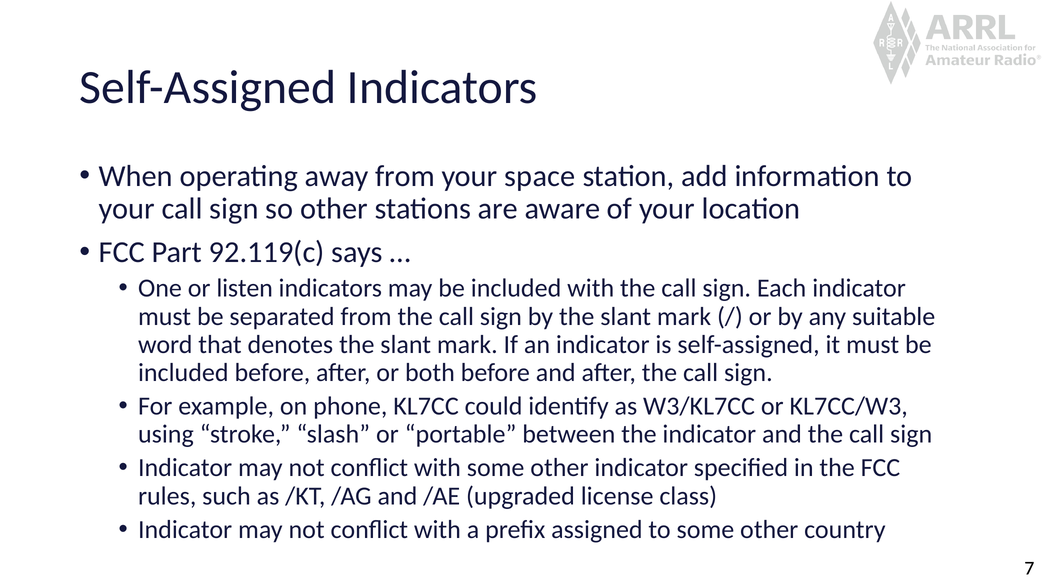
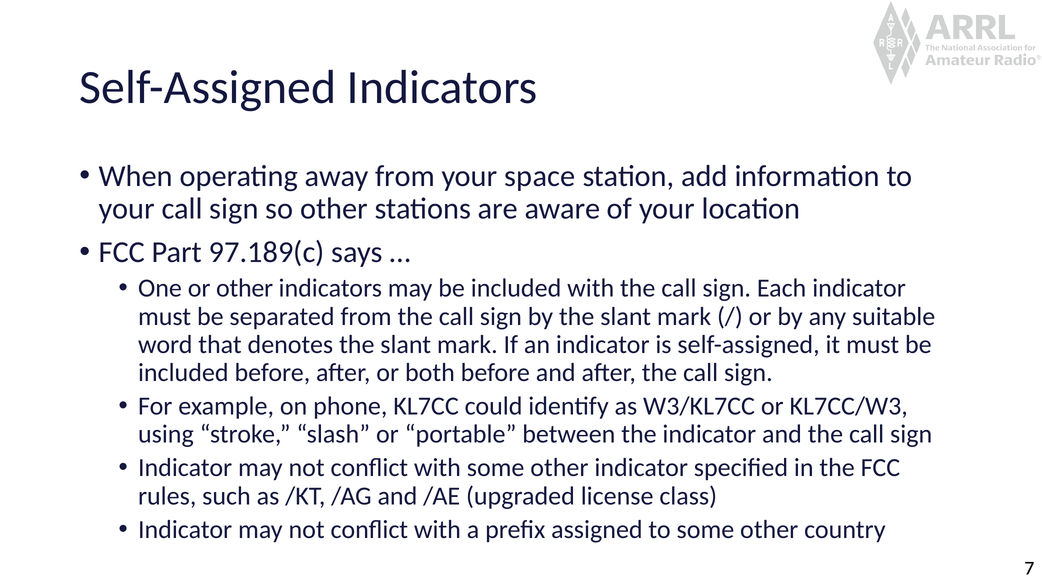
92.119(c: 92.119(c -> 97.189(c (267, 253)
or listen: listen -> other (245, 288)
